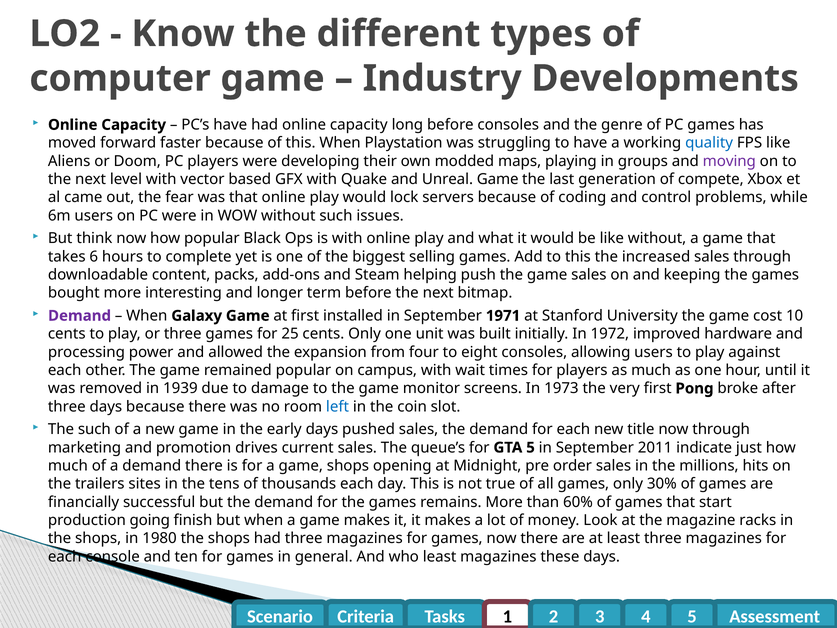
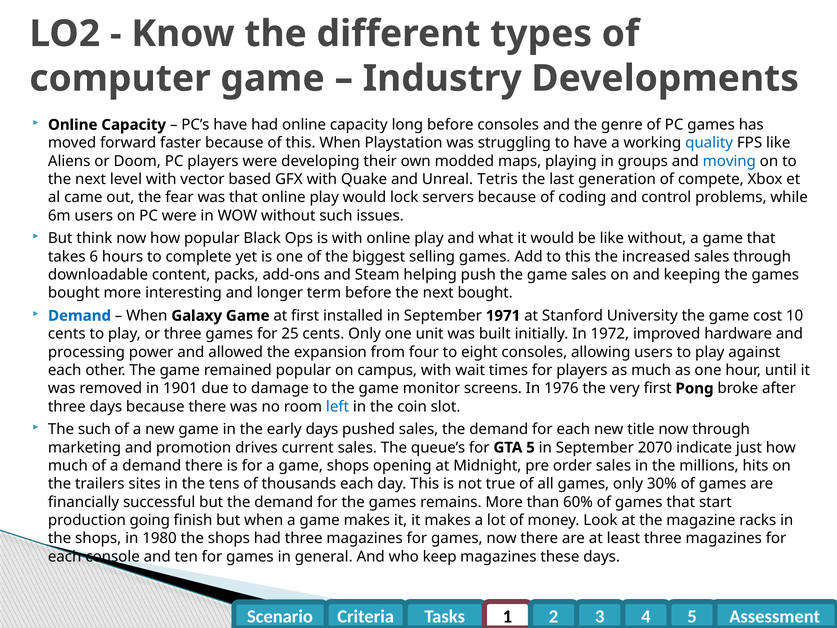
moving colour: purple -> blue (729, 161)
Unreal Game: Game -> Tetris (498, 179)
next bitmap: bitmap -> bought (485, 293)
Demand colour: purple -> blue (80, 316)
1939: 1939 -> 1901 (180, 388)
1973: 1973 -> 1976 (561, 388)
2011: 2011 -> 2070 (655, 447)
who least: least -> keep (440, 556)
